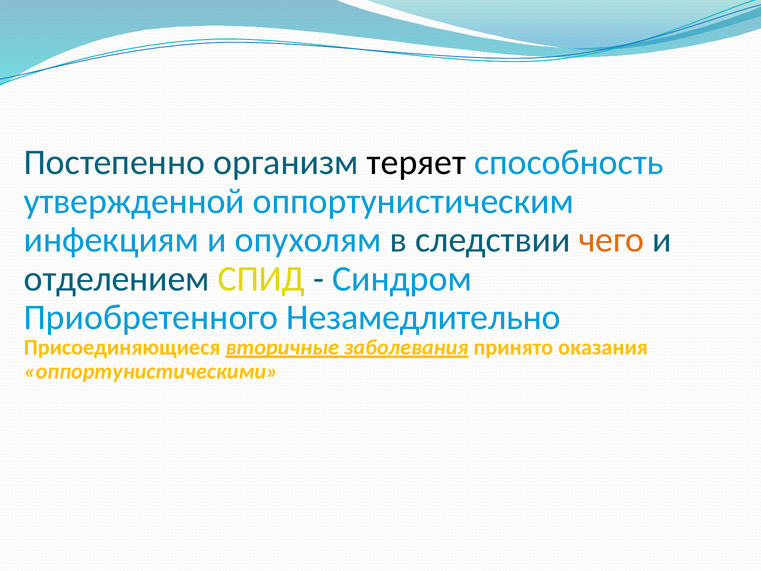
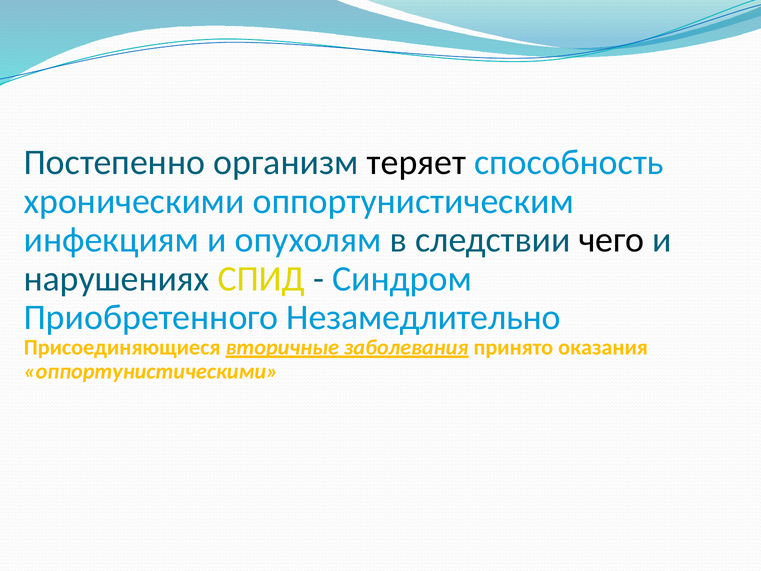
утвержденной: утвержденной -> хроническими (134, 201)
чего colour: orange -> black (612, 240)
отделением: отделением -> нарушениях (117, 279)
